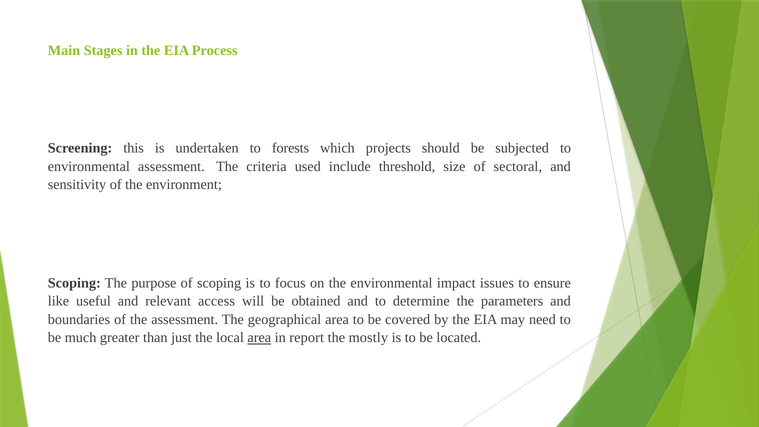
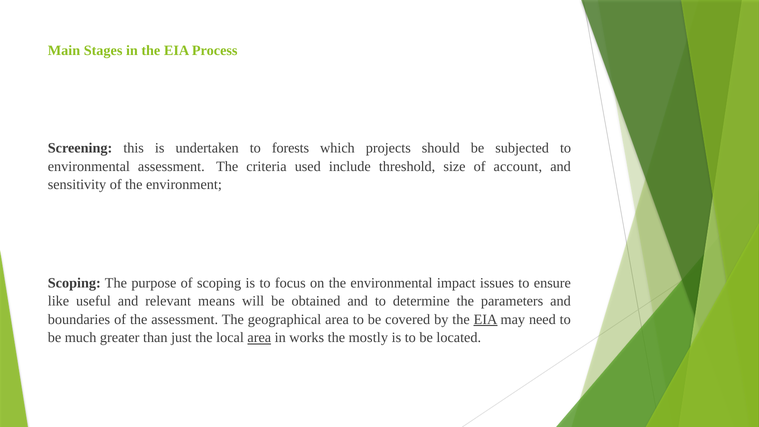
sectoral: sectoral -> account (518, 166)
access: access -> means (216, 301)
EIA underline: none -> present (485, 319)
report: report -> works (307, 338)
